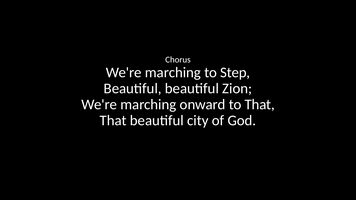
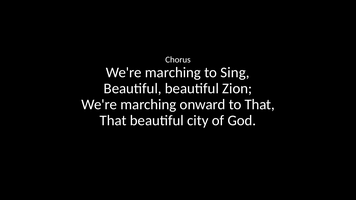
Step: Step -> Sing (235, 73)
